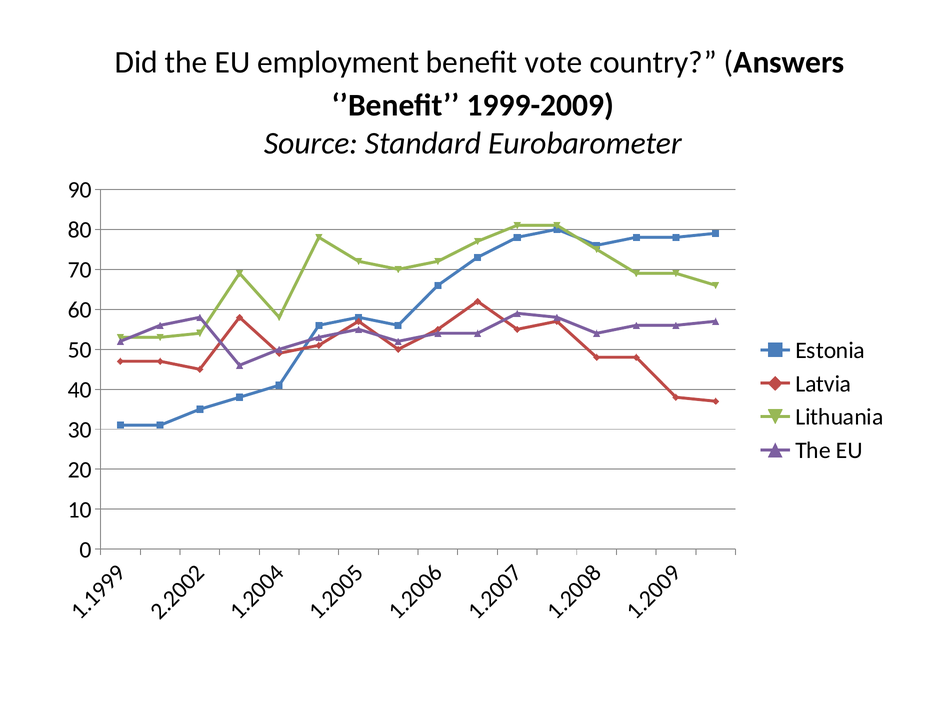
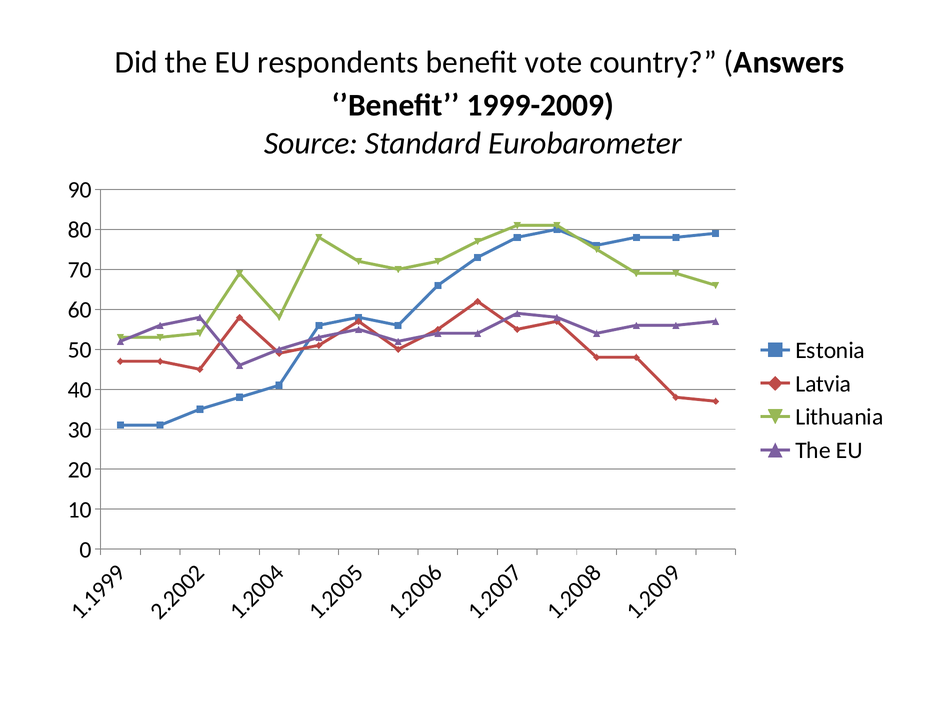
employment: employment -> respondents (338, 62)
